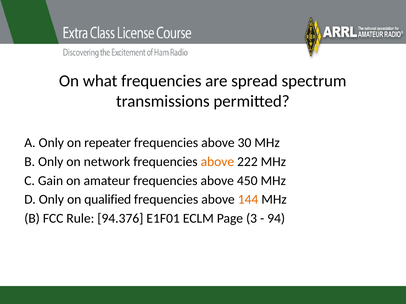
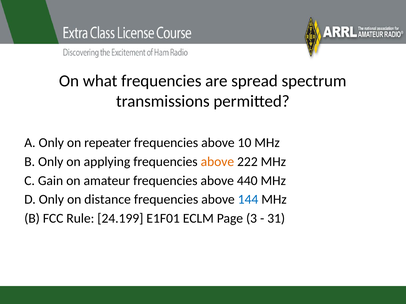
30: 30 -> 10 (244, 143)
network: network -> applying (107, 162)
450: 450 -> 440 (247, 181)
qualified: qualified -> distance (108, 200)
144 colour: orange -> blue (248, 200)
94.376: 94.376 -> 24.199 (120, 219)
94: 94 -> 31 (276, 219)
